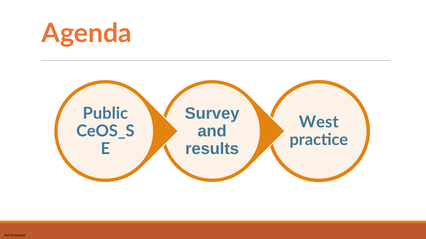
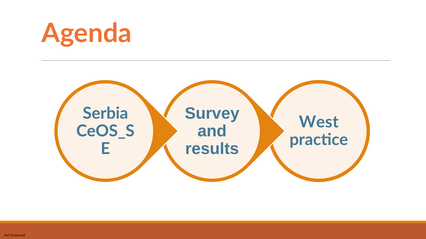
Public: Public -> Serbia (105, 114)
